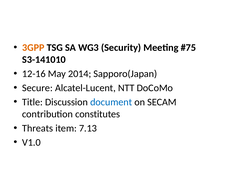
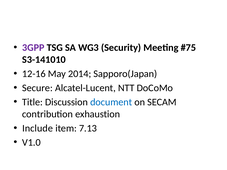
3GPP colour: orange -> purple (33, 48)
constitutes: constitutes -> exhaustion (98, 114)
Threats: Threats -> Include (38, 128)
